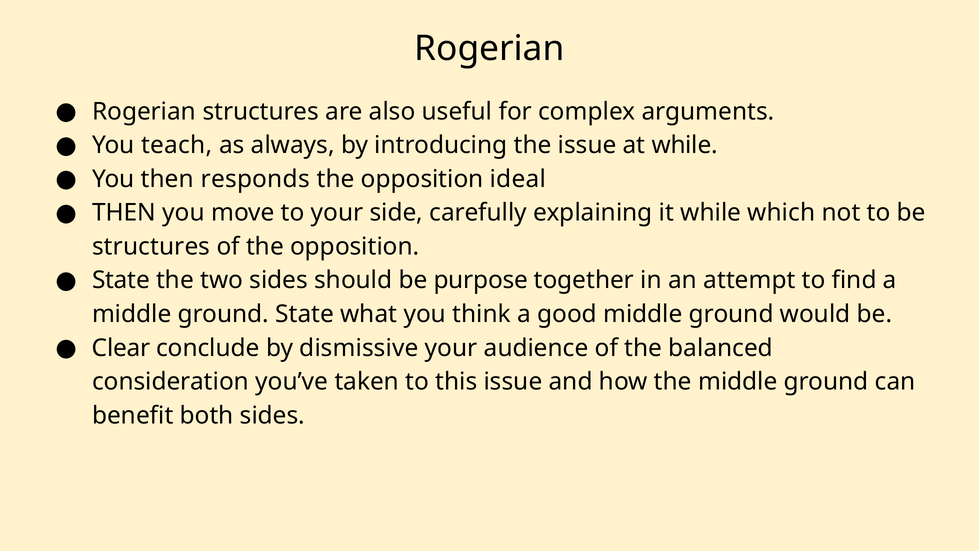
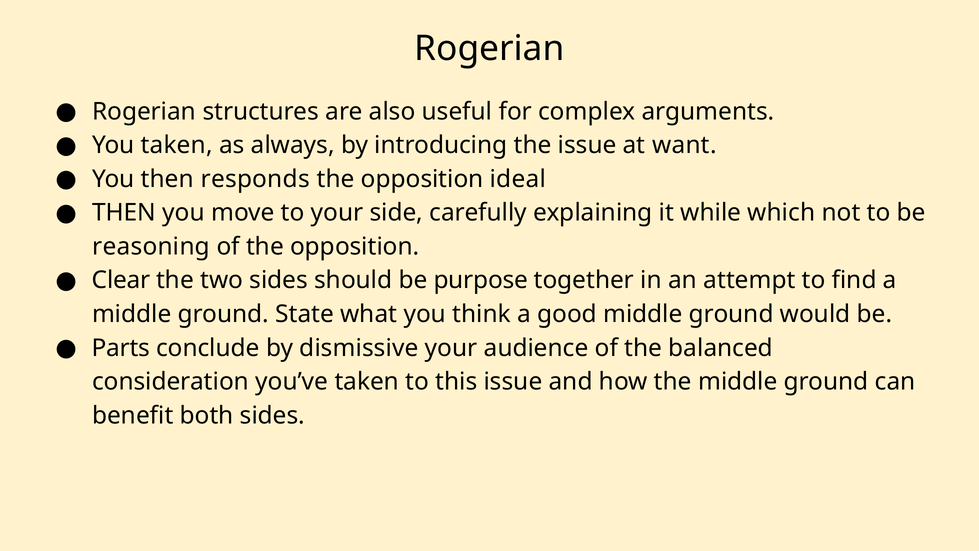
You teach: teach -> taken (177, 145)
at while: while -> want (684, 145)
structures: structures -> reasoning (151, 247)
State: State -> Clear (121, 280)
Clear: Clear -> Parts (121, 348)
